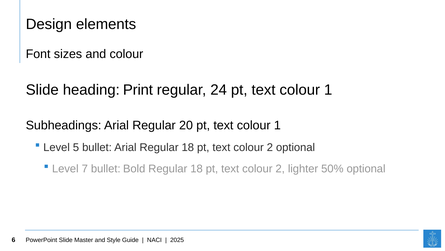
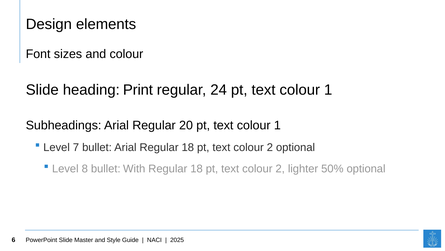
5: 5 -> 7 (76, 147)
7: 7 -> 8 (85, 168)
Bold: Bold -> With (134, 168)
